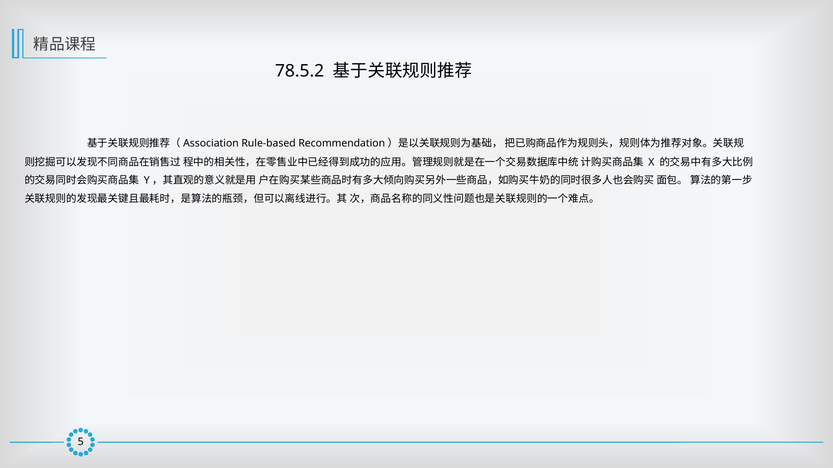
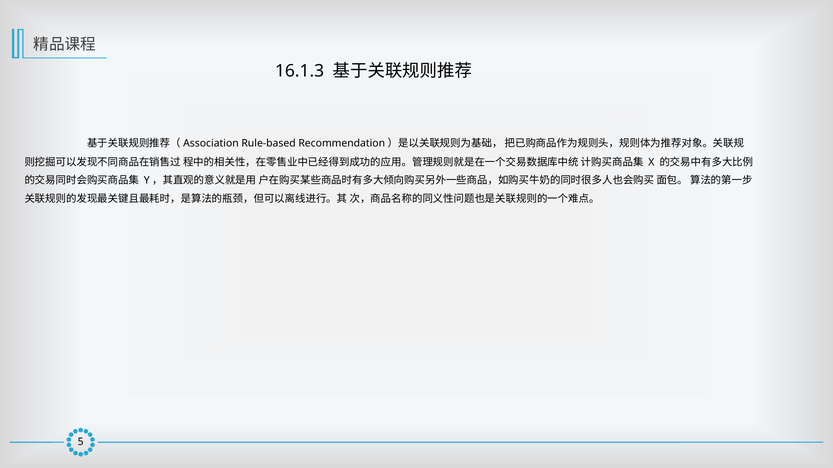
78.5.2: 78.5.2 -> 16.1.3 (300, 71)
